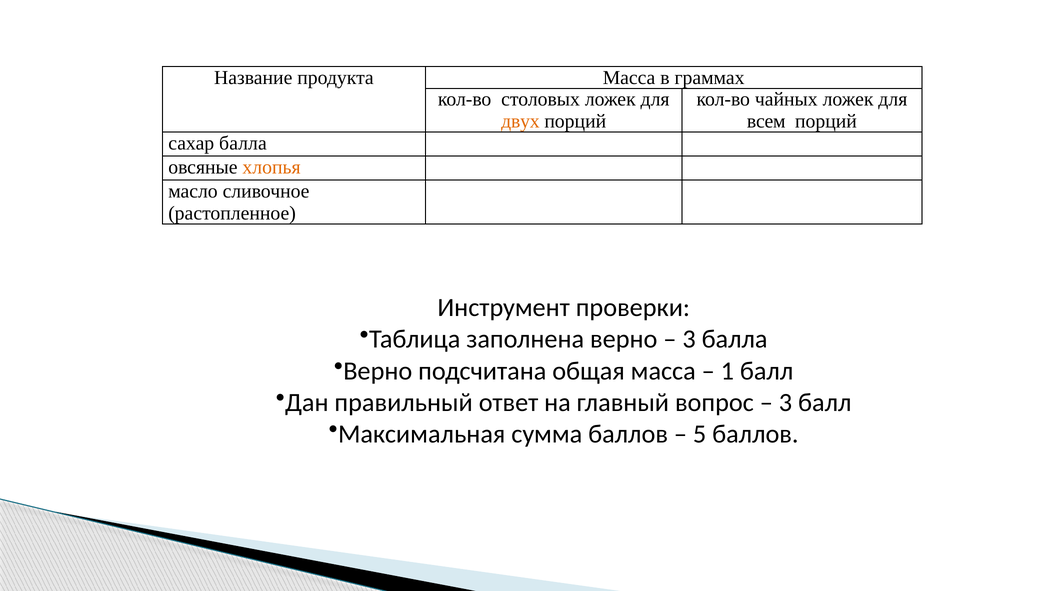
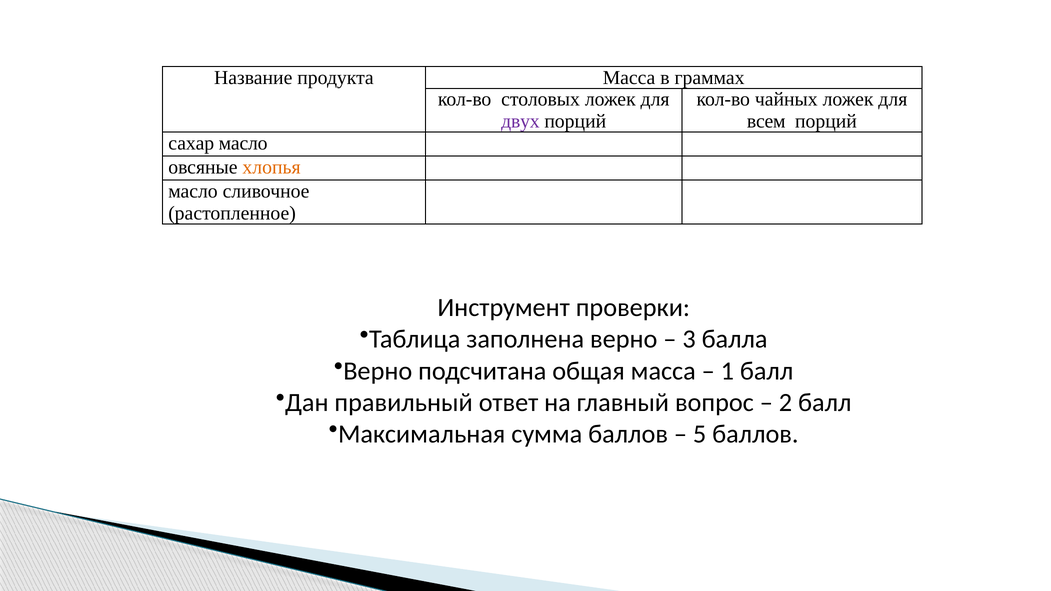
двух colour: orange -> purple (520, 121)
сахар балла: балла -> масло (243, 143)
3: 3 -> 2 (785, 402)
